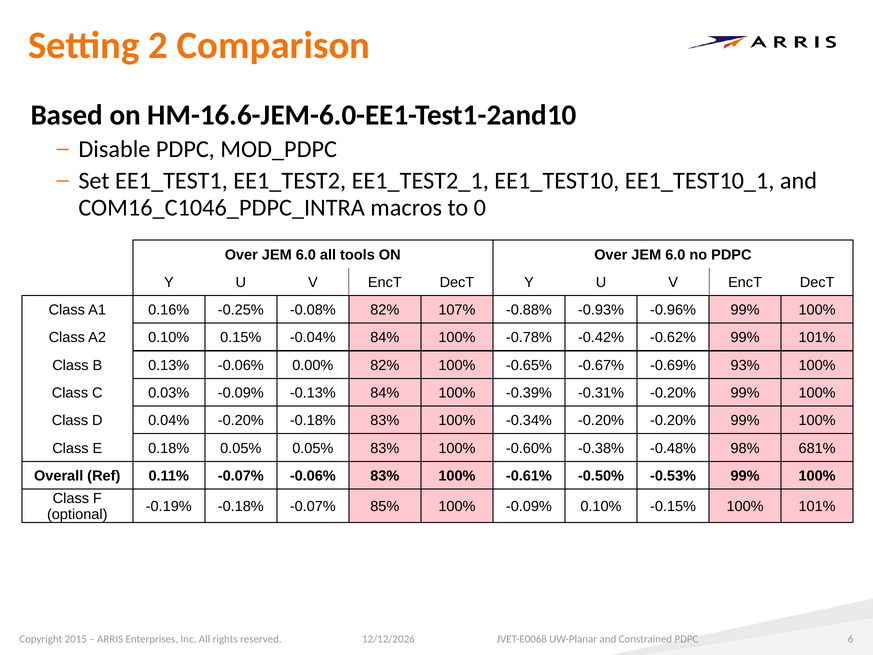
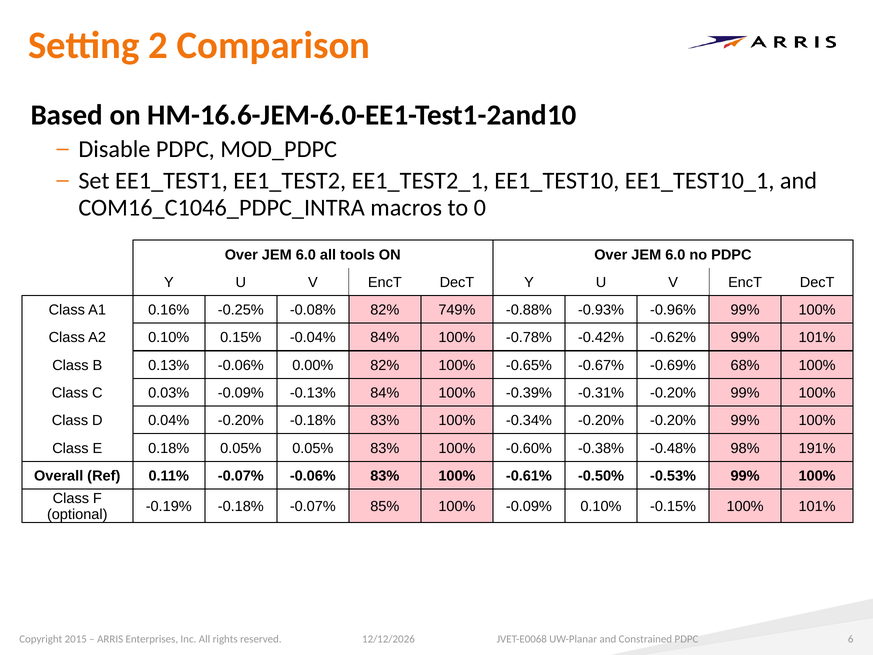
107%: 107% -> 749% (457, 310)
93%: 93% -> 68% (745, 365)
681%: 681% -> 191% (817, 448)
